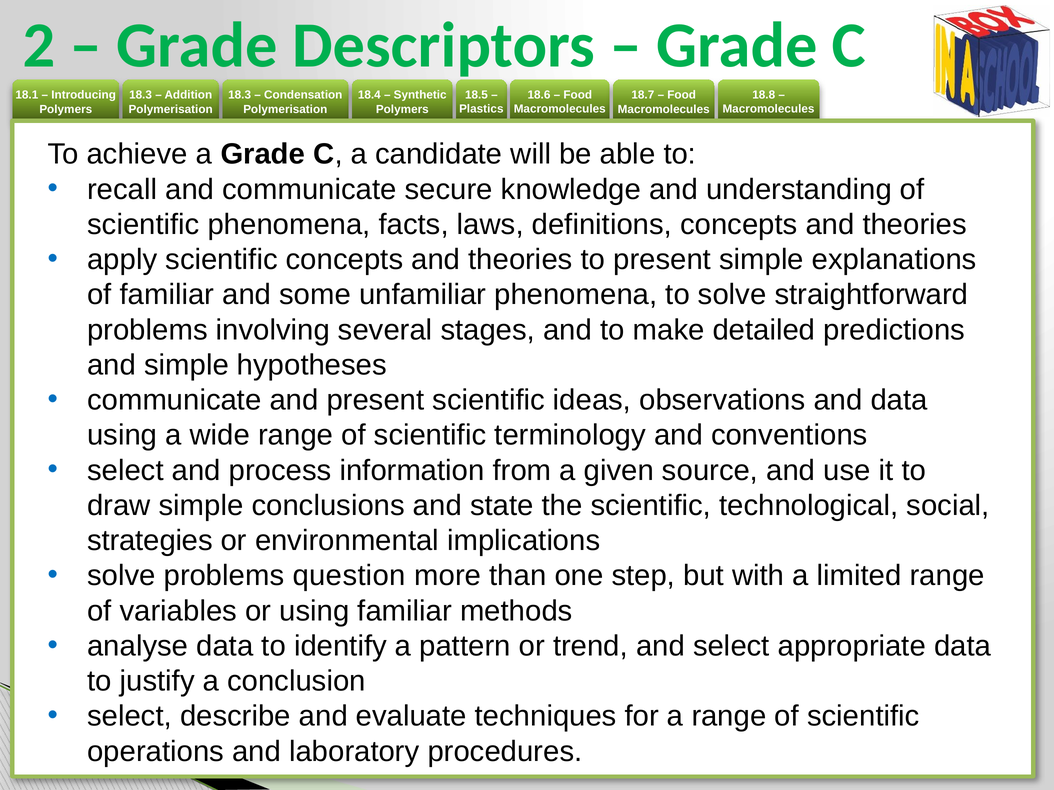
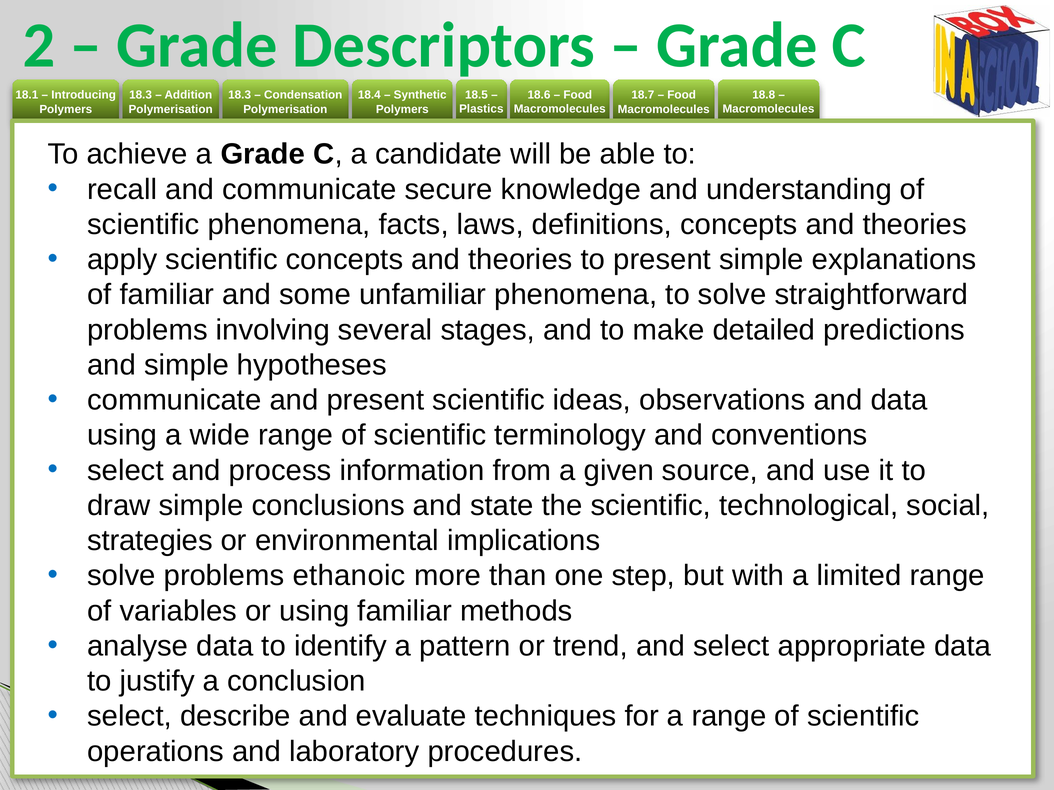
question: question -> ethanoic (349, 576)
